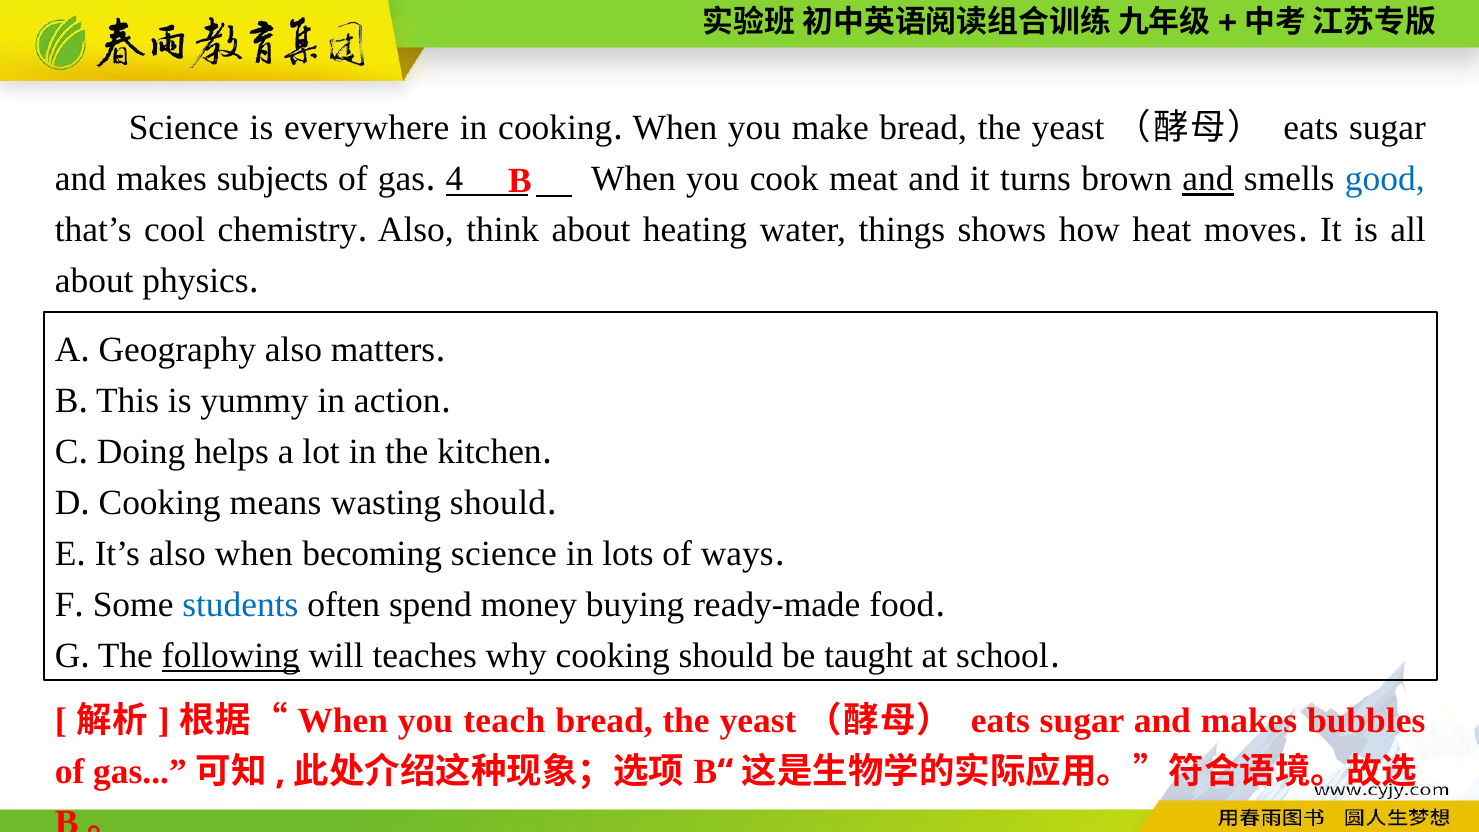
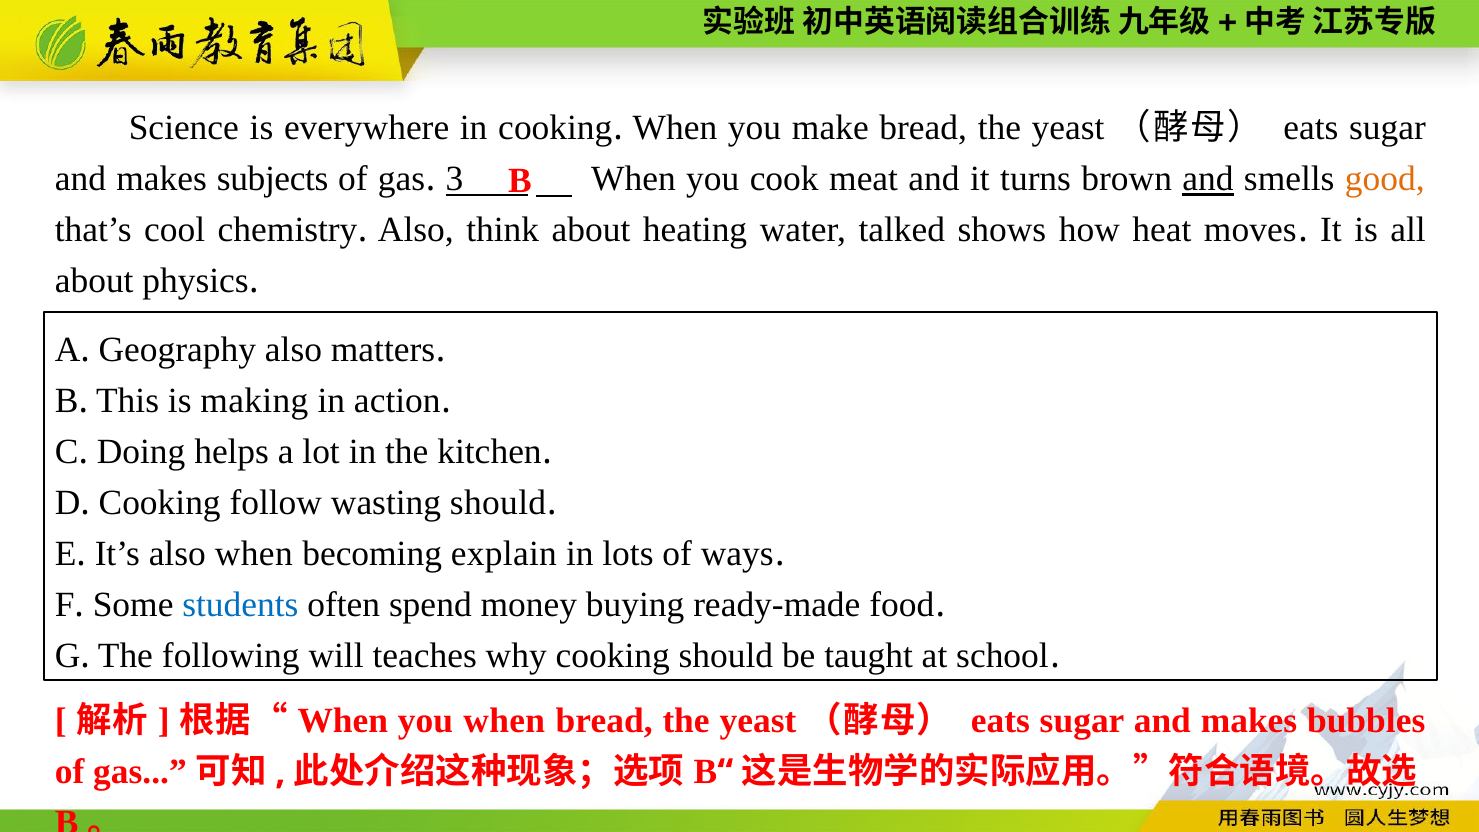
4: 4 -> 3 (454, 179)
good colour: blue -> orange (1385, 179)
things: things -> talked (902, 230)
yummy: yummy -> making (254, 401)
means: means -> follow (276, 503)
becoming science: science -> explain (504, 554)
following underline: present -> none (231, 656)
you teach: teach -> when (504, 721)
